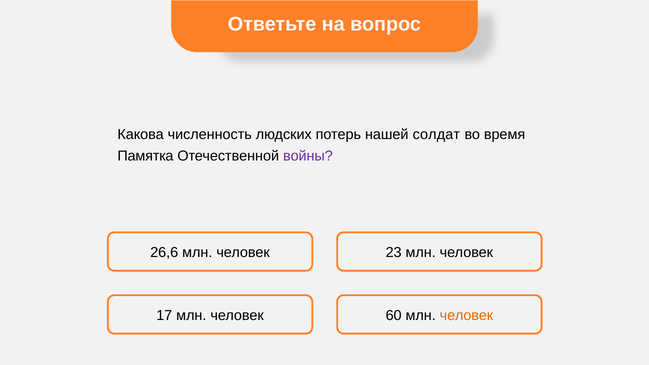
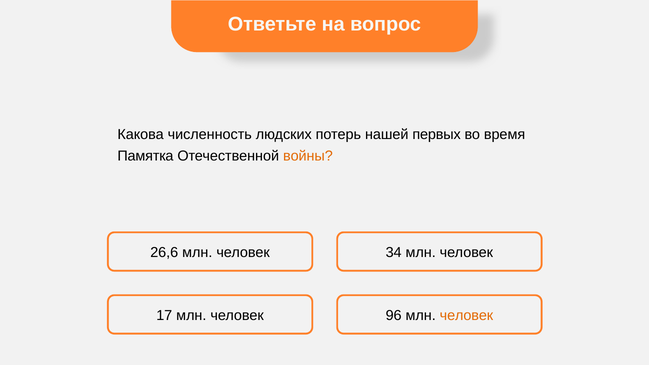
солдат: солдат -> первых (437, 134)
войны colour: purple -> orange (308, 156)
23: 23 -> 34 (394, 253)
60: 60 -> 96 (394, 315)
